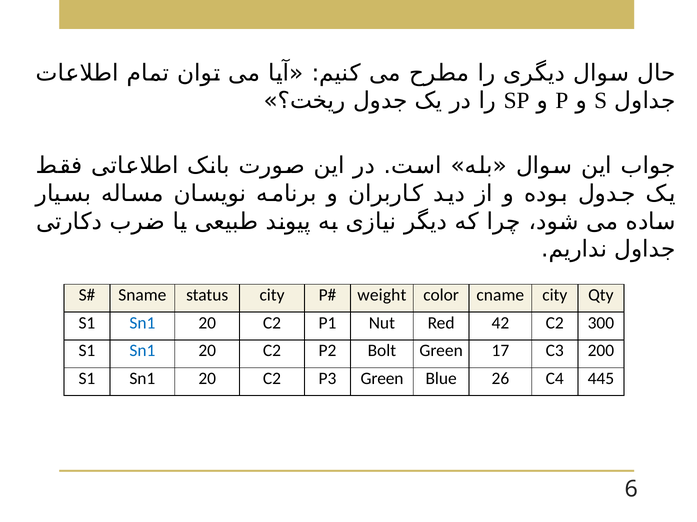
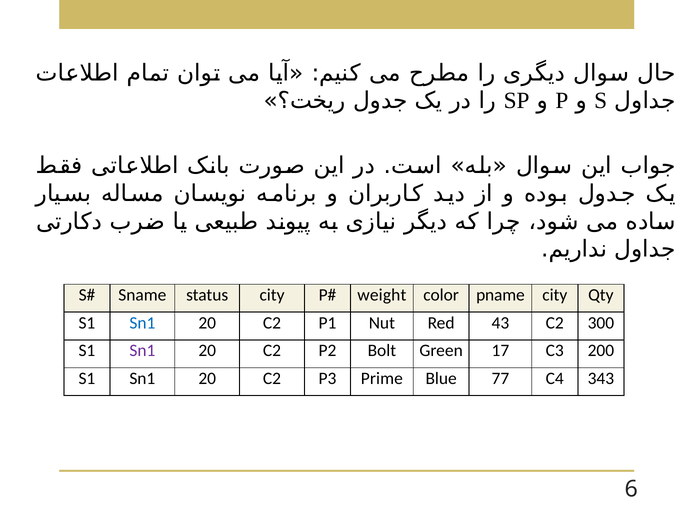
cname: cname -> pname (500, 295)
42: 42 -> 43 (500, 323)
Sn1 colour: blue -> purple (142, 351)
P3 Green: Green -> Prime (382, 379)
26: 26 -> 77 (500, 379)
445: 445 -> 343 (601, 379)
